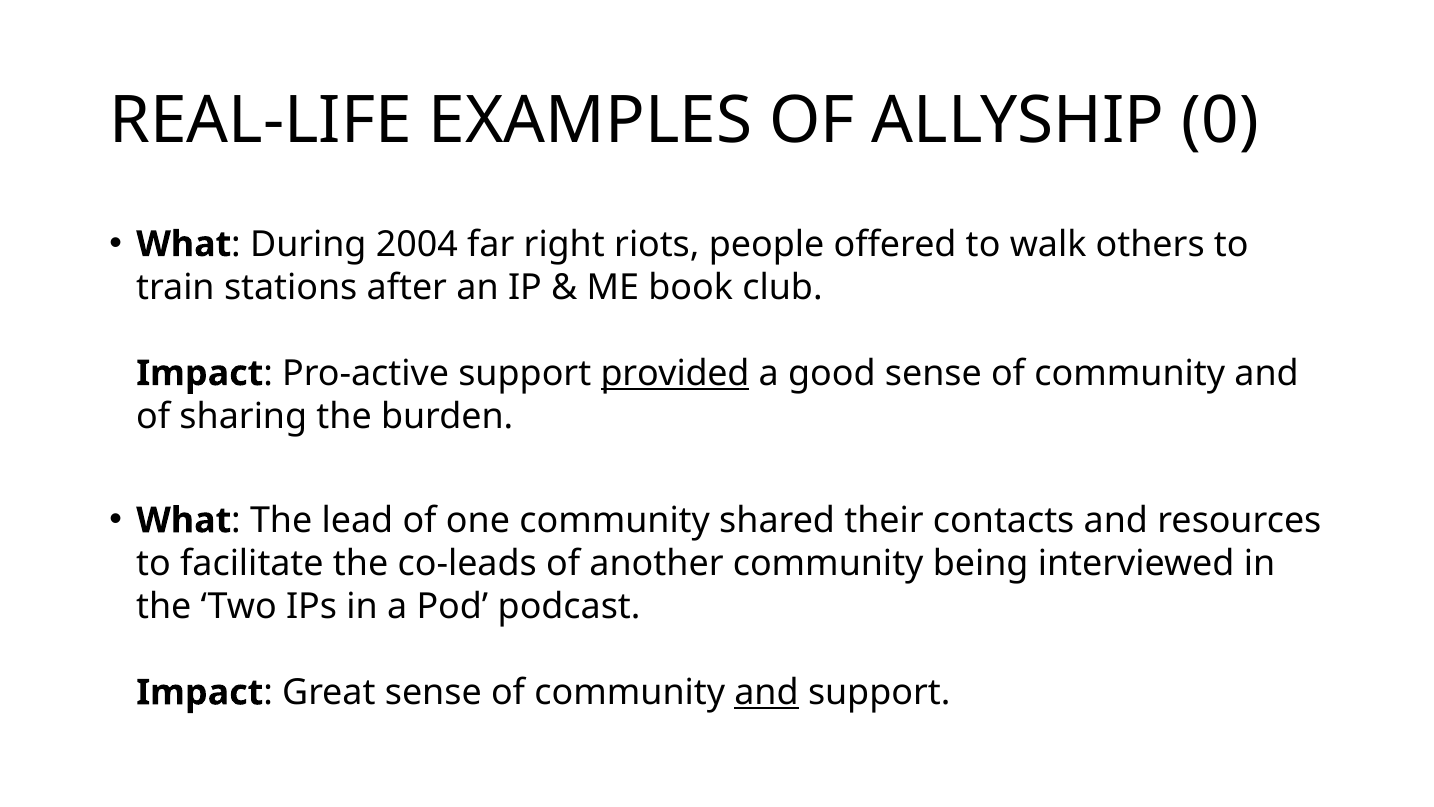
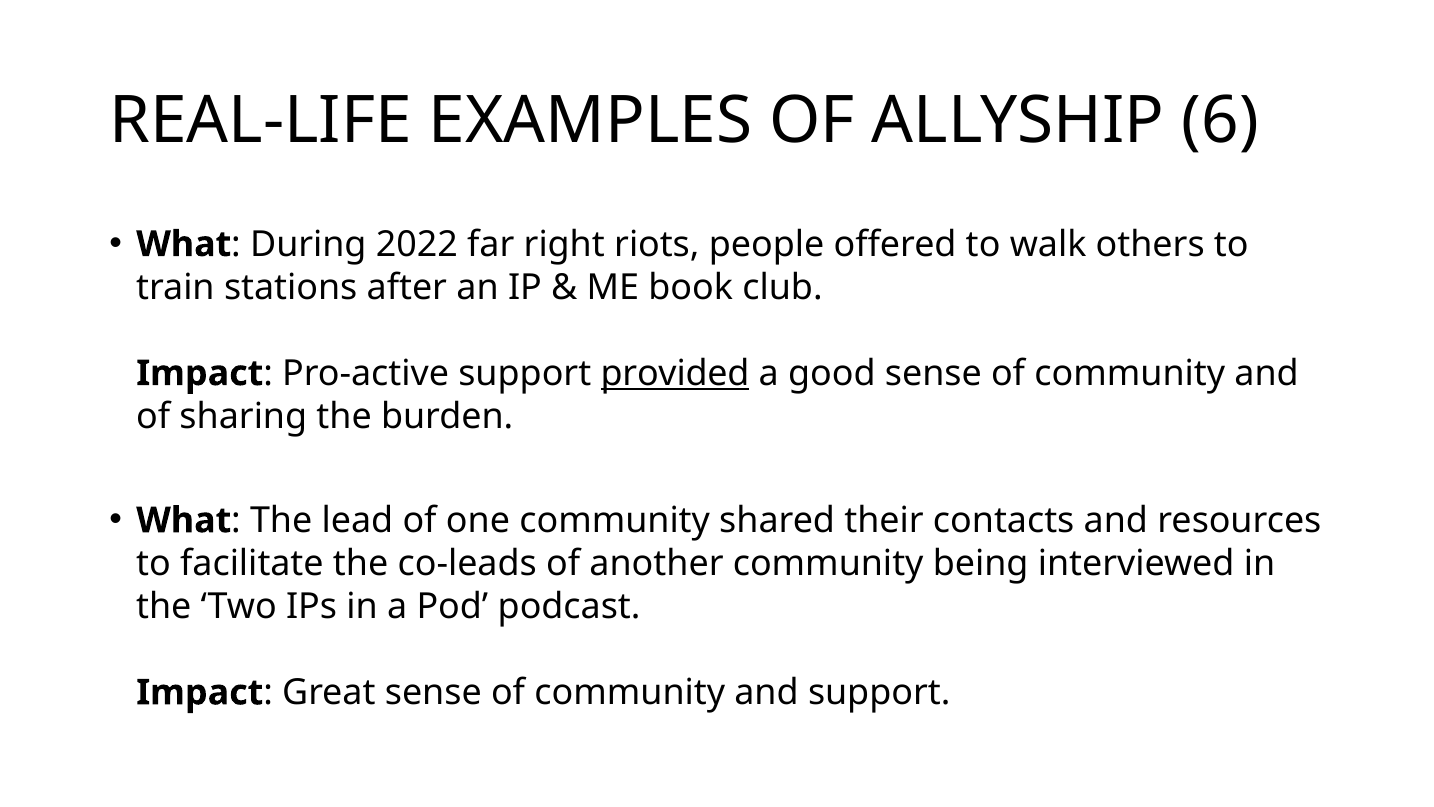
0: 0 -> 6 (1220, 120)
2004: 2004 -> 2022 (417, 244)
and underline: present -> none (767, 692)
